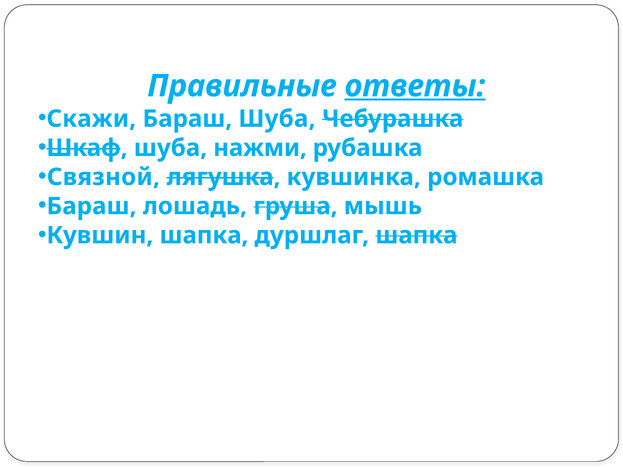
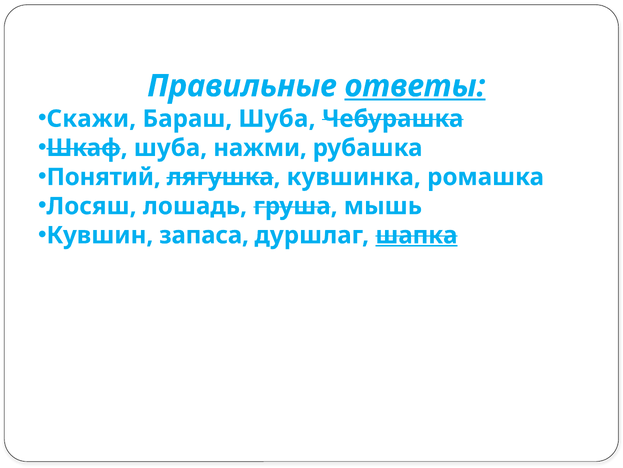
Связной: Связной -> Понятий (104, 177)
Бараш: Бараш -> Лосяш (92, 206)
Кувшин шапка: шапка -> запаса (204, 235)
шапка underline: none -> present (416, 235)
